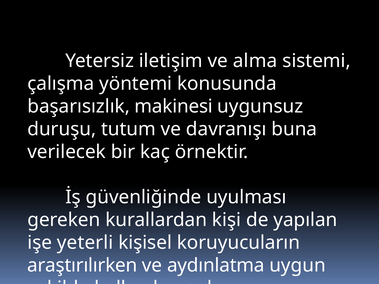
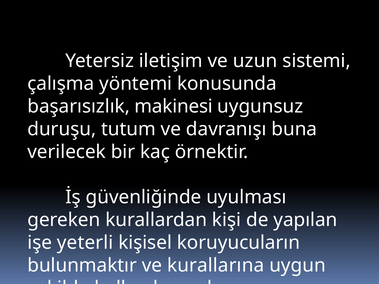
alma: alma -> uzun (255, 61)
araştırılırken: araştırılırken -> bulunmaktır (82, 266)
aydınlatma: aydınlatma -> kurallarına (216, 266)
